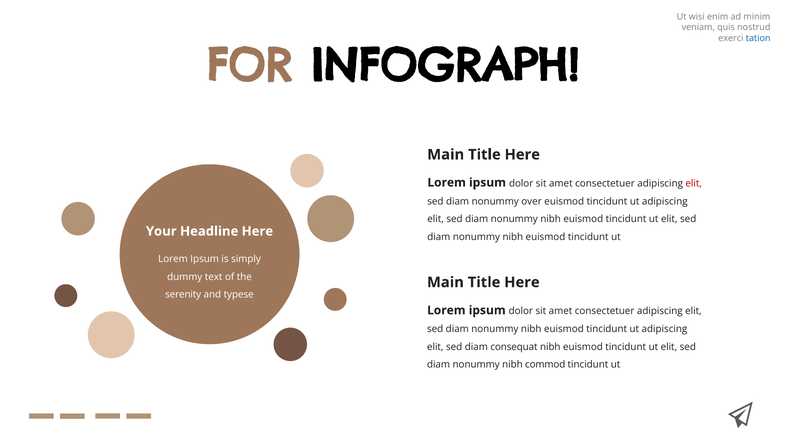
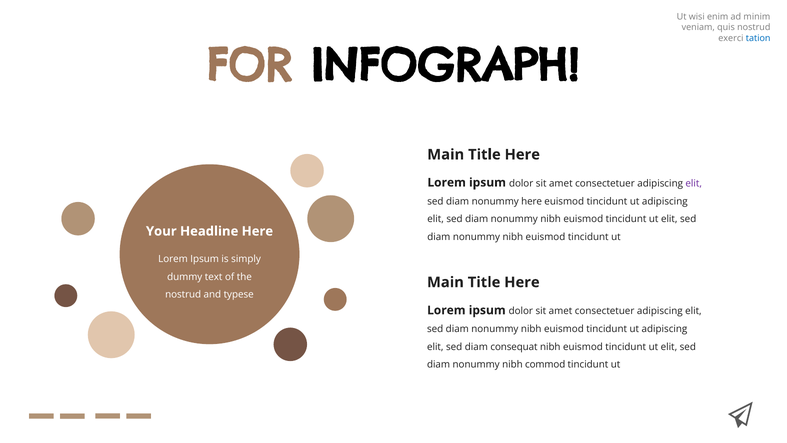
elit colour: red -> purple (694, 183)
nonummy over: over -> here (532, 201)
serenity: serenity -> nostrud (183, 294)
